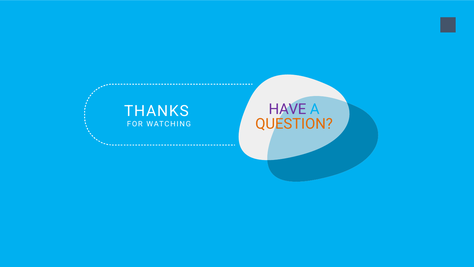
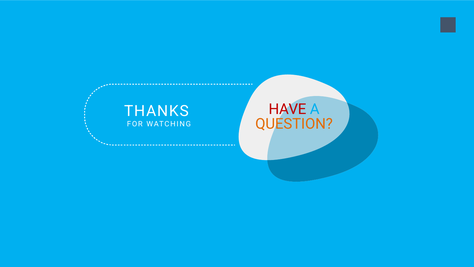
HAVE colour: purple -> red (287, 109)
